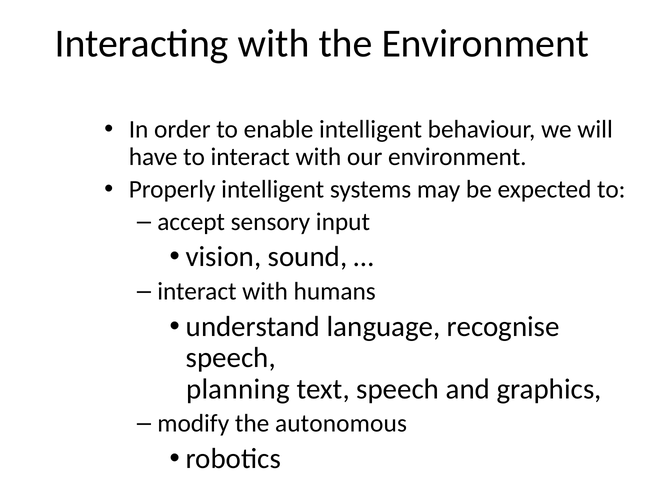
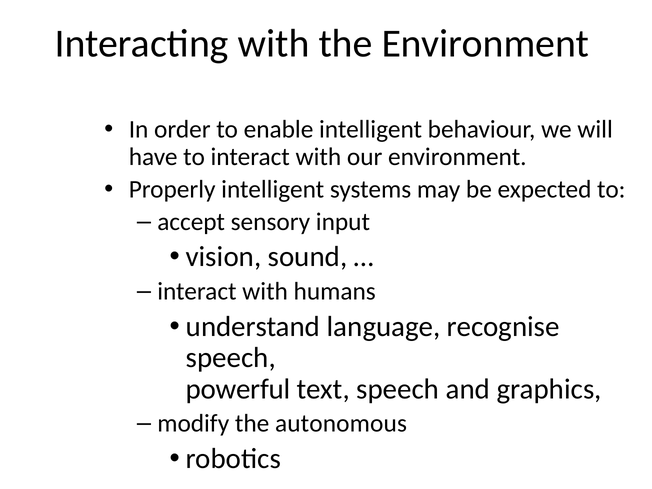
planning: planning -> powerful (238, 389)
